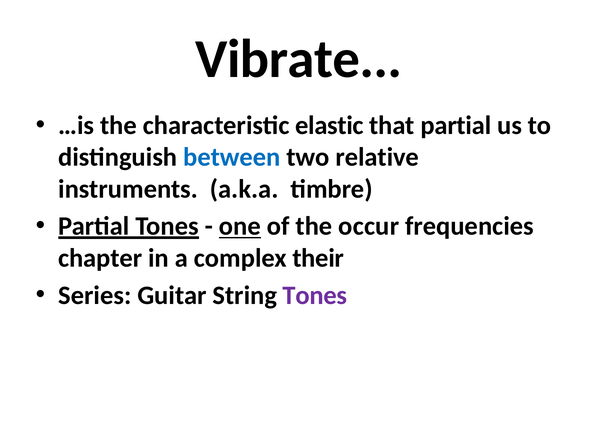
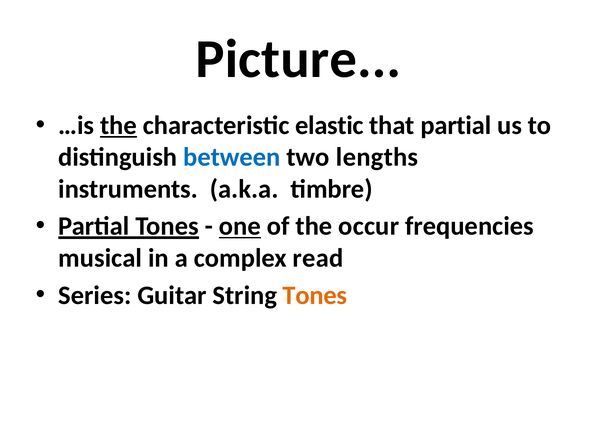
Vibrate: Vibrate -> Picture (298, 59)
the underline: none -> present (118, 125)
relative: relative -> lengths (377, 157)
chapter: chapter -> musical (100, 258)
their: their -> read (318, 258)
Tones colour: purple -> orange (315, 295)
